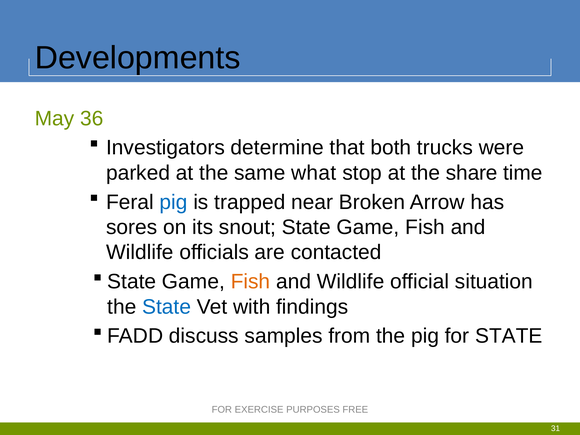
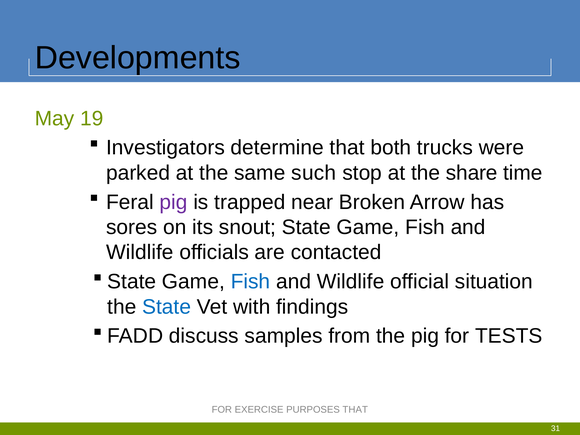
36: 36 -> 19 (92, 118)
what: what -> such (314, 173)
pig colour: blue -> purple (174, 202)
Fish colour: orange -> blue (250, 282)
for STATE: STATE -> TESTS (509, 336)
PURPOSES FREE: FREE -> THAT (355, 410)
